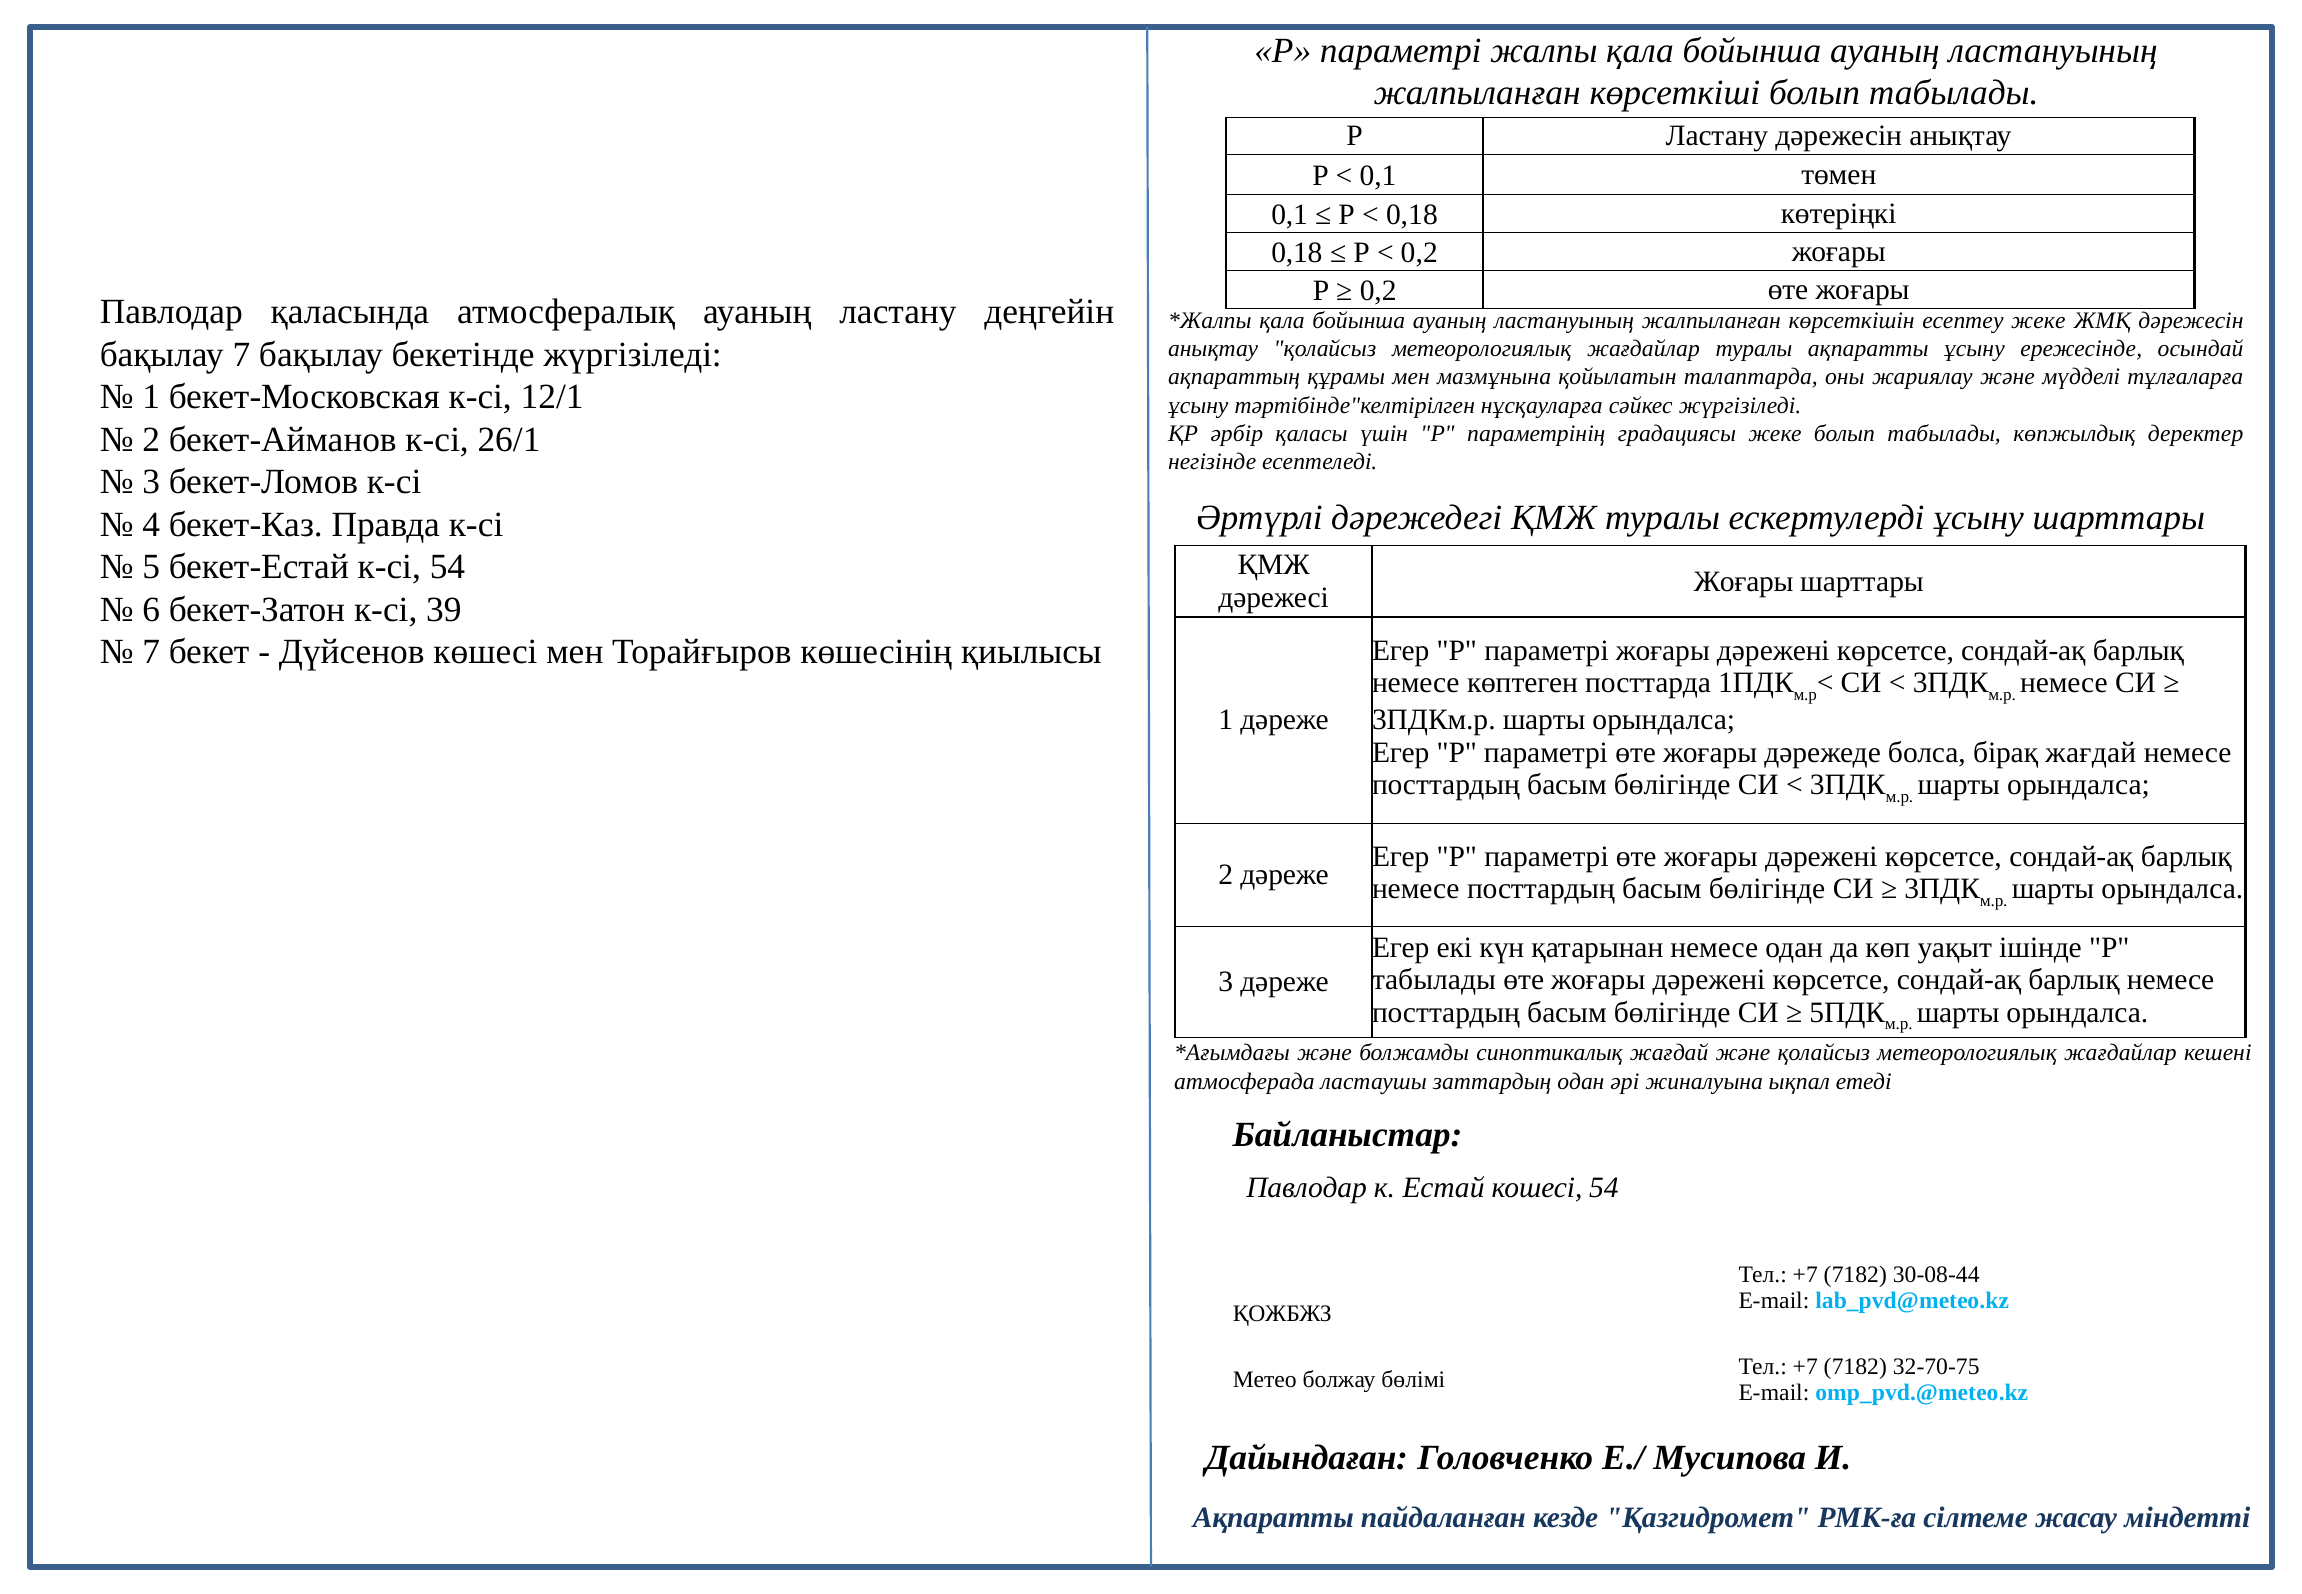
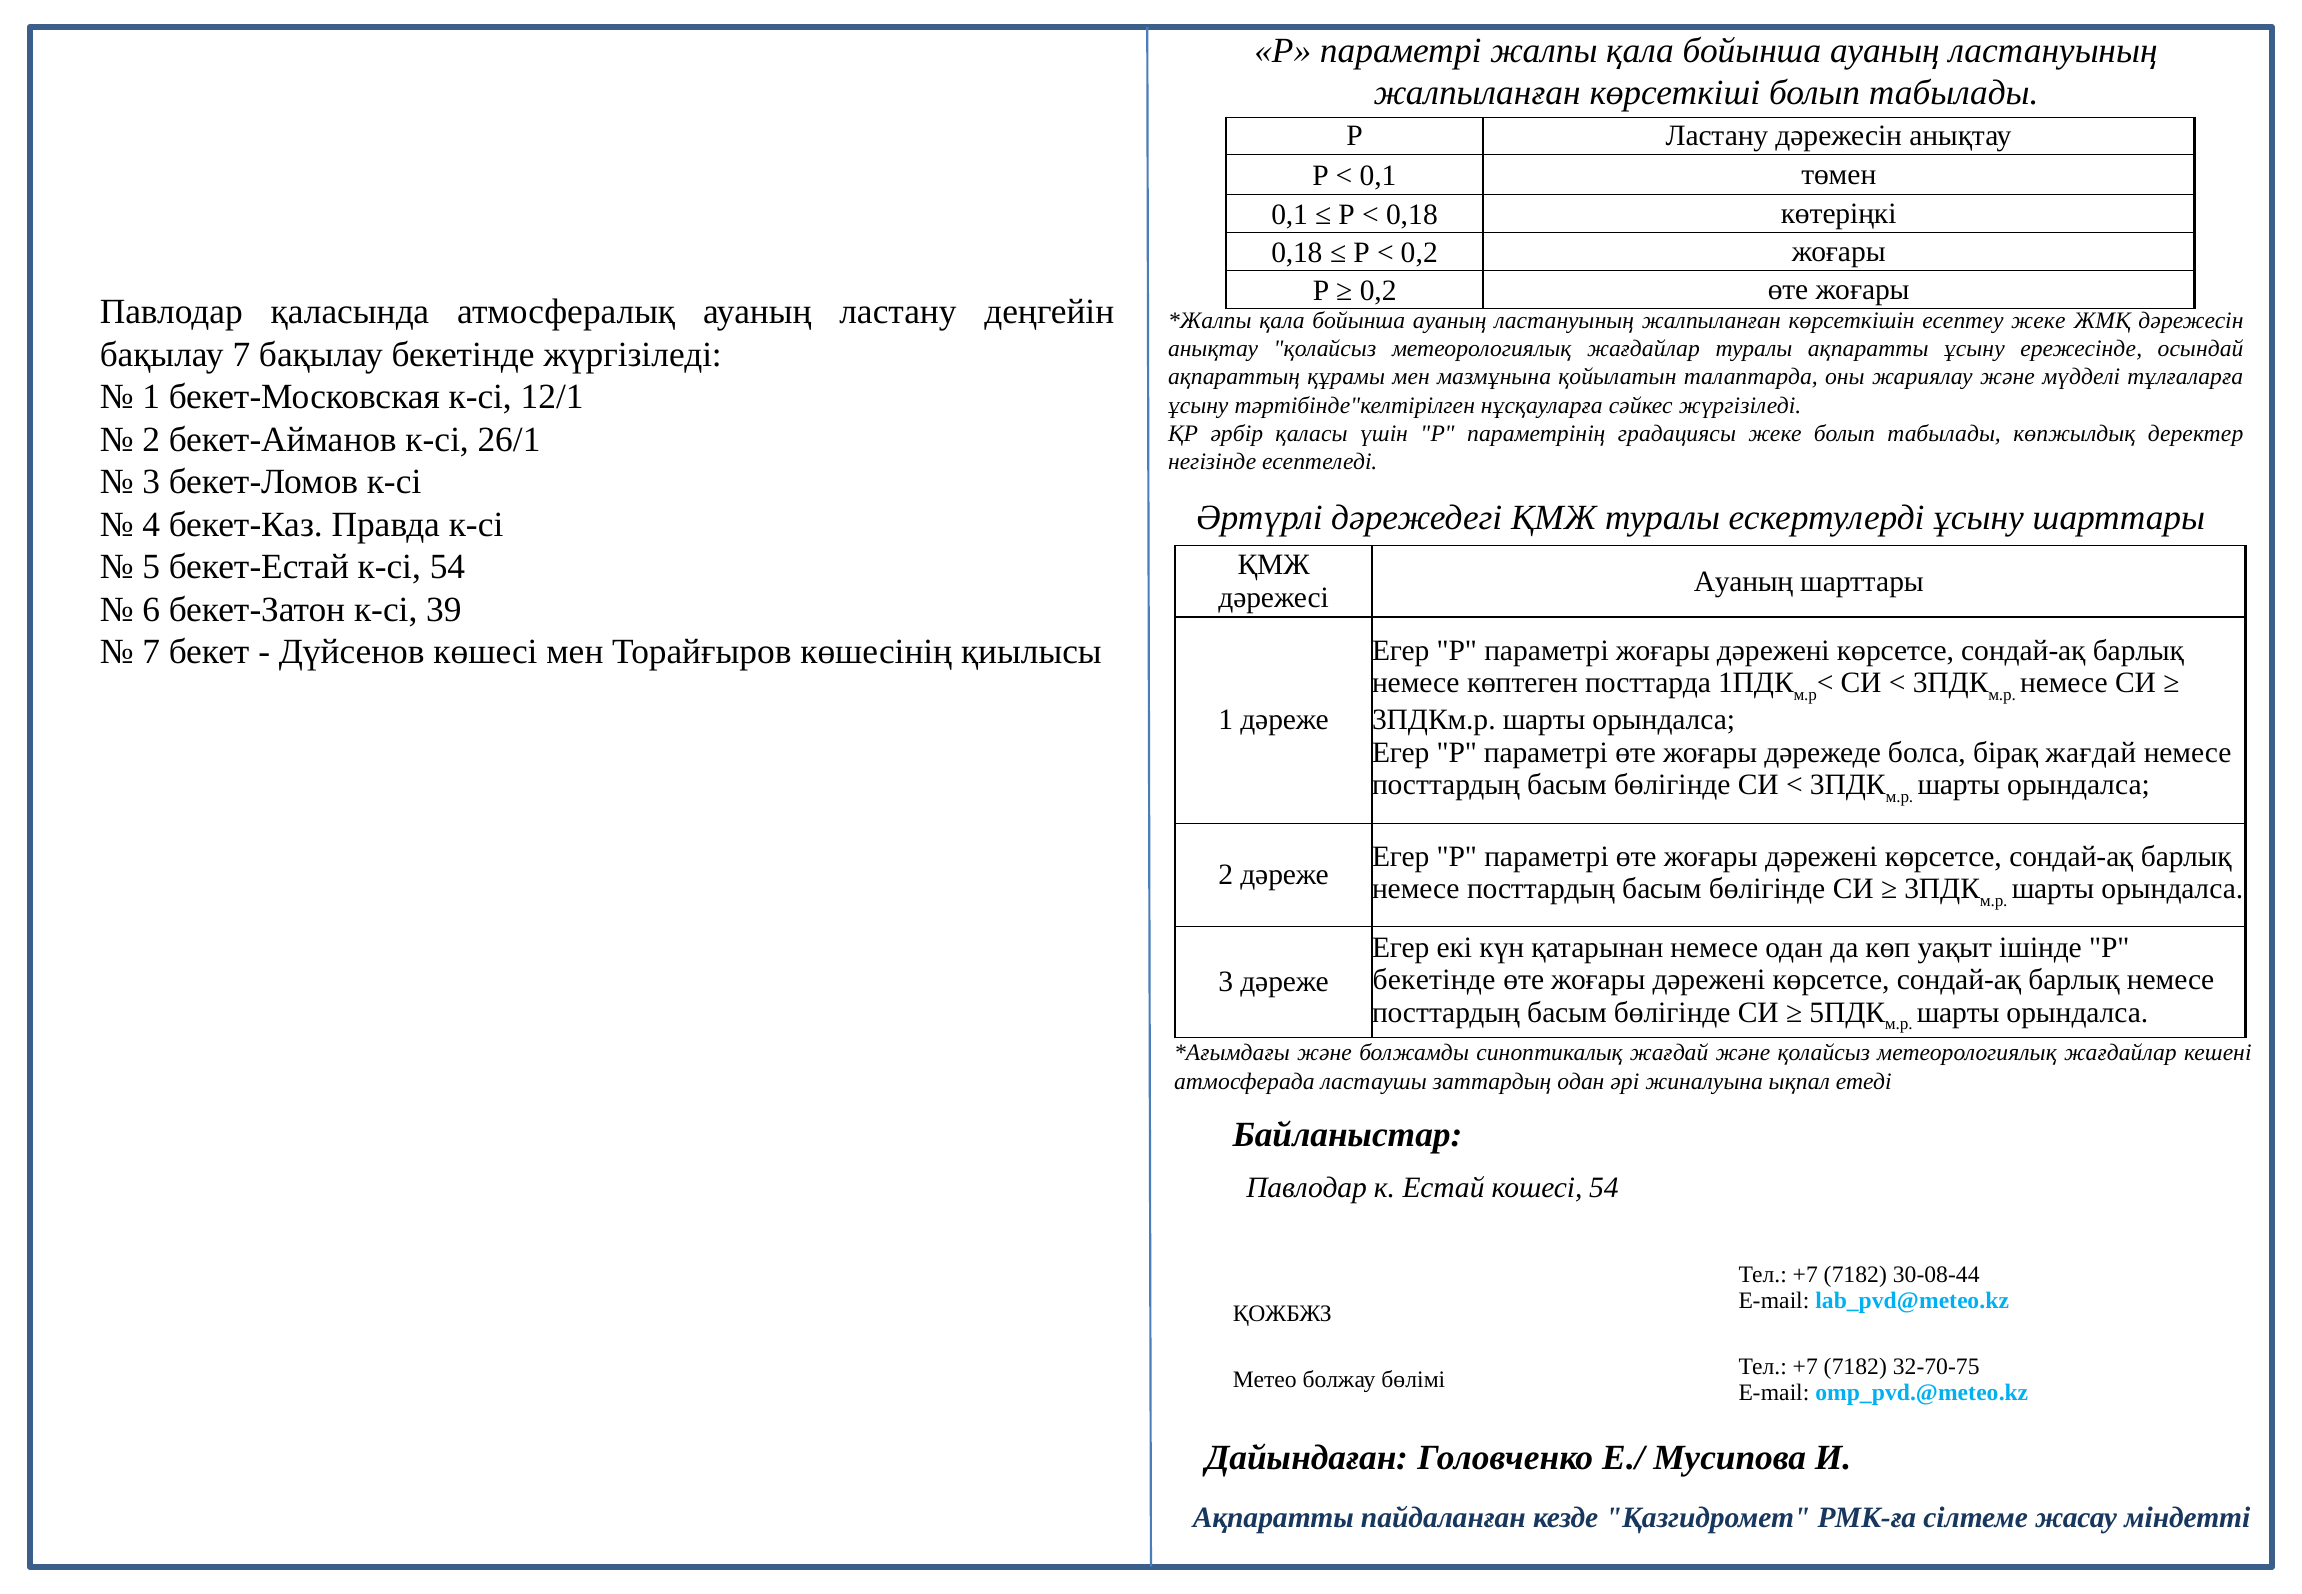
Жоғары: Жоғары -> Ауаның (1744, 581)
табылады: табылады -> бекетінде (1434, 980)
